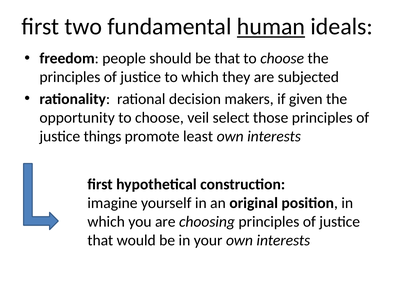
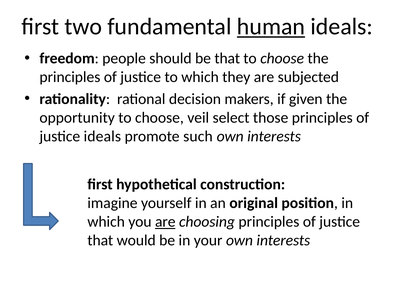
justice things: things -> ideals (102, 136)
least: least -> such (198, 136)
are underline: none -> present (165, 222)
